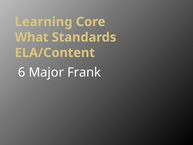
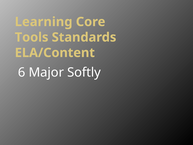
What: What -> Tools (32, 37)
Frank: Frank -> Softly (84, 72)
